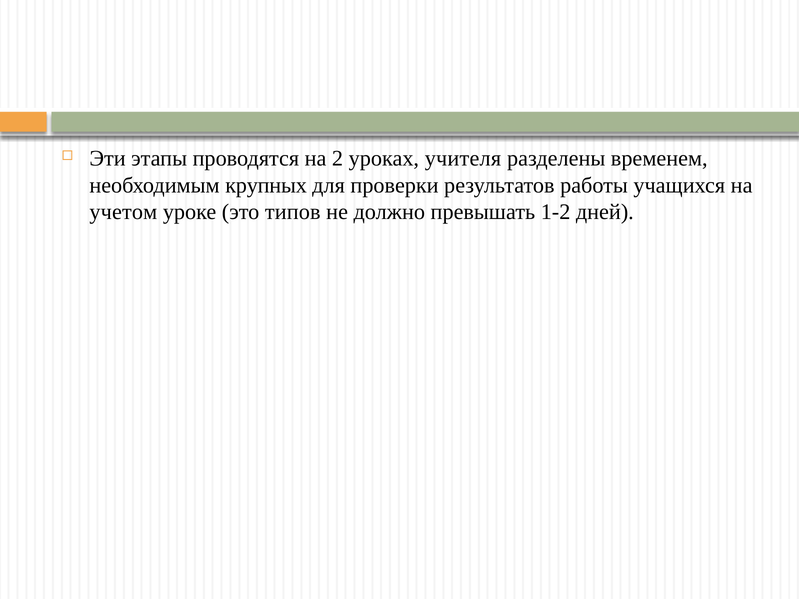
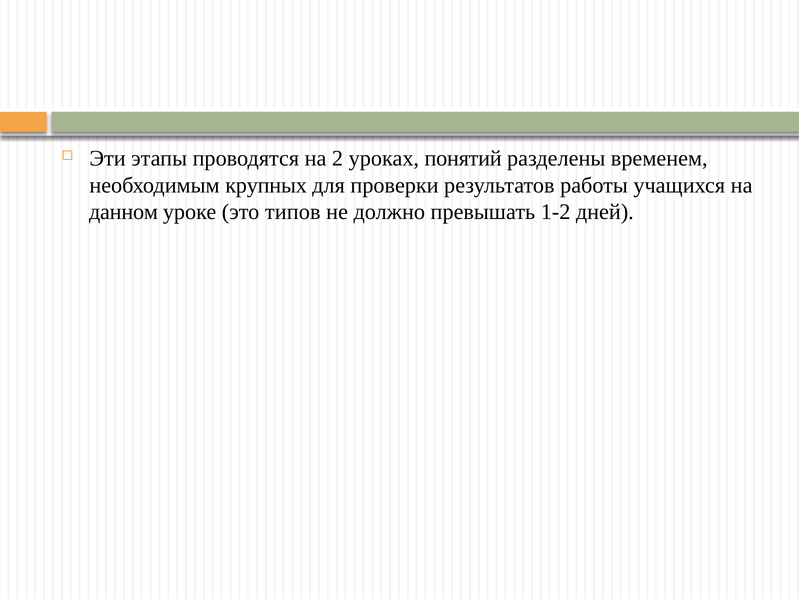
учителя: учителя -> понятий (463, 159)
учетом: учетом -> данном (124, 212)
